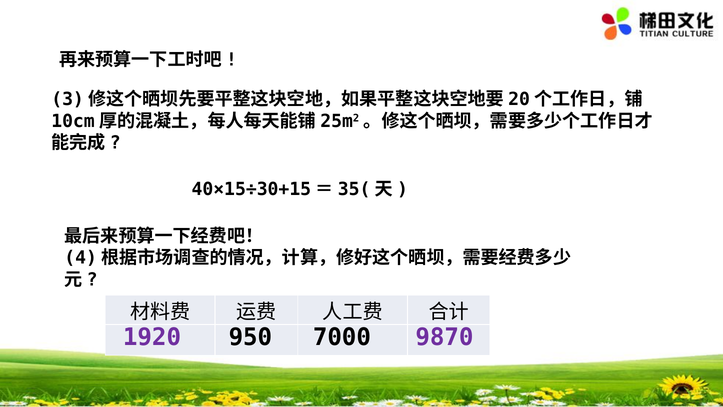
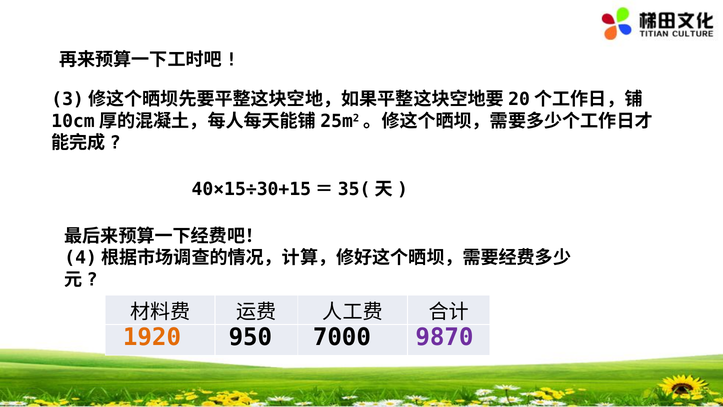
1920 colour: purple -> orange (152, 337)
